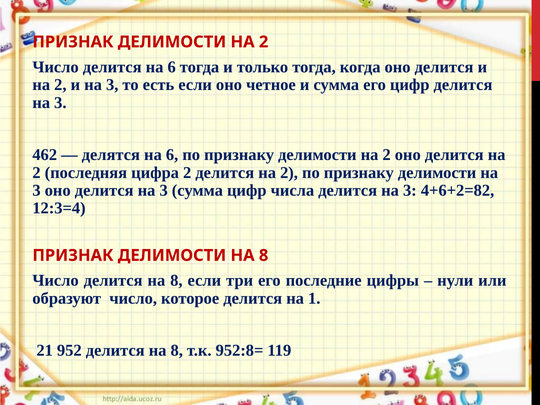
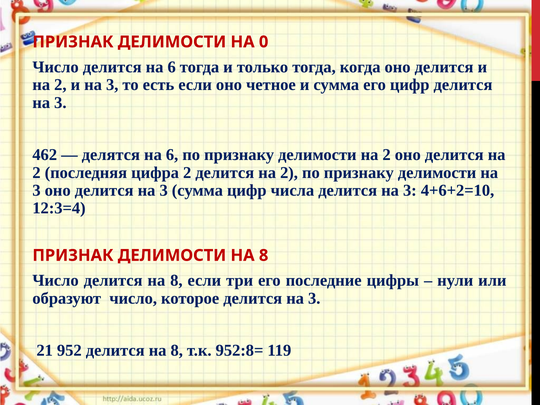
ПРИЗНАК ДЕЛИМОСТИ НА 2: 2 -> 0 (264, 42)
4+6+2=82: 4+6+2=82 -> 4+6+2=10 (458, 190)
которое делится на 1: 1 -> 3 (314, 298)
